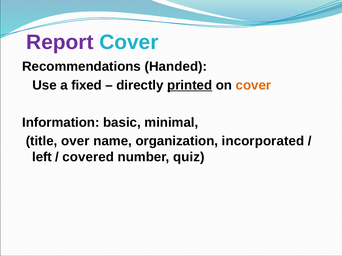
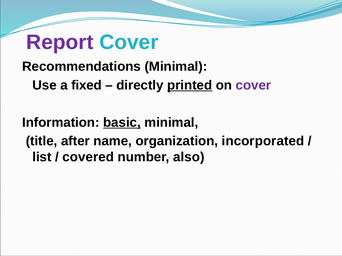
Recommendations Handed: Handed -> Minimal (176, 67)
cover colour: orange -> purple (253, 85)
basic underline: none -> present (122, 123)
over: over -> after (75, 141)
left: left -> list (42, 157)
quiz: quiz -> also (189, 157)
